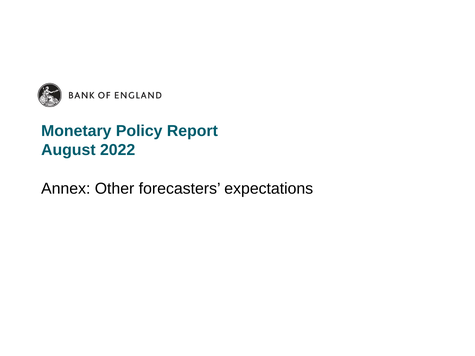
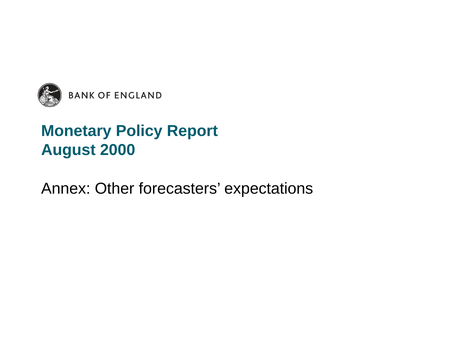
2022: 2022 -> 2000 (118, 150)
